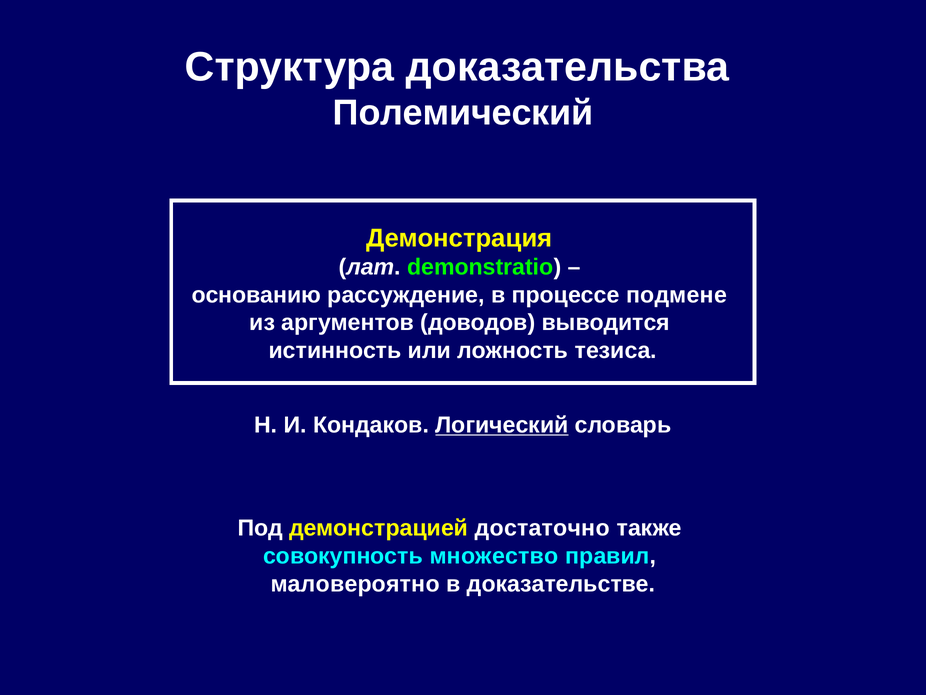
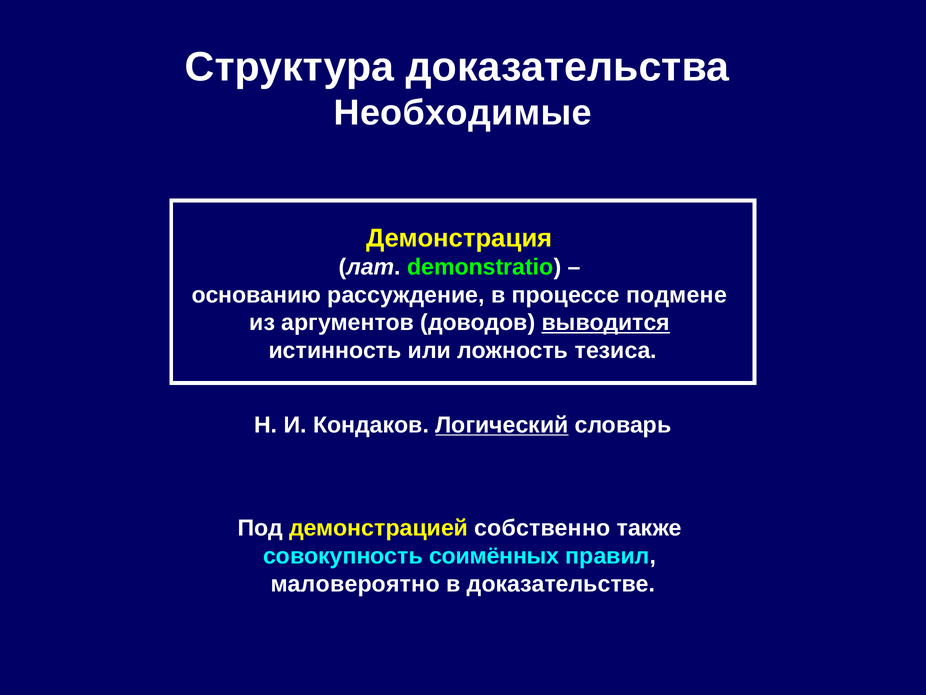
Полемический: Полемический -> Необходимые (463, 113)
выводится underline: none -> present (606, 323)
достаточно: достаточно -> собственно (542, 528)
множество: множество -> соимённых (494, 556)
